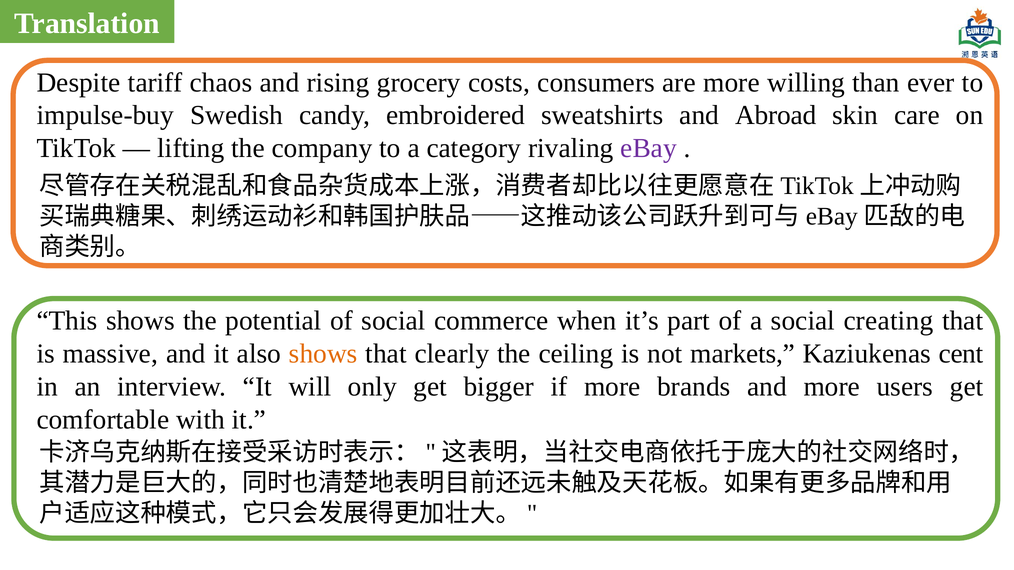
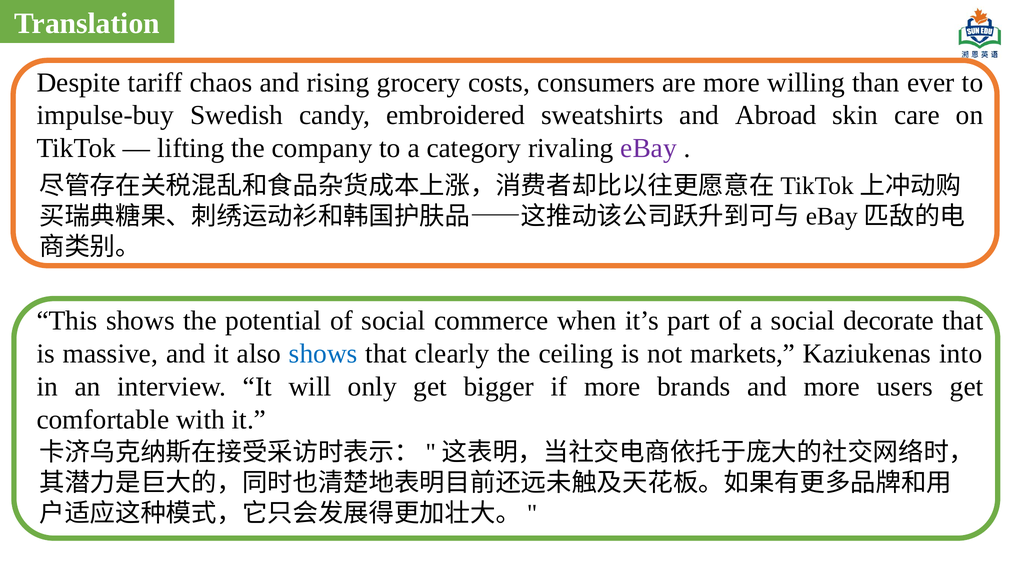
creating: creating -> decorate (889, 321)
shows colour: orange -> blue (323, 354)
cent: cent -> into (961, 354)
